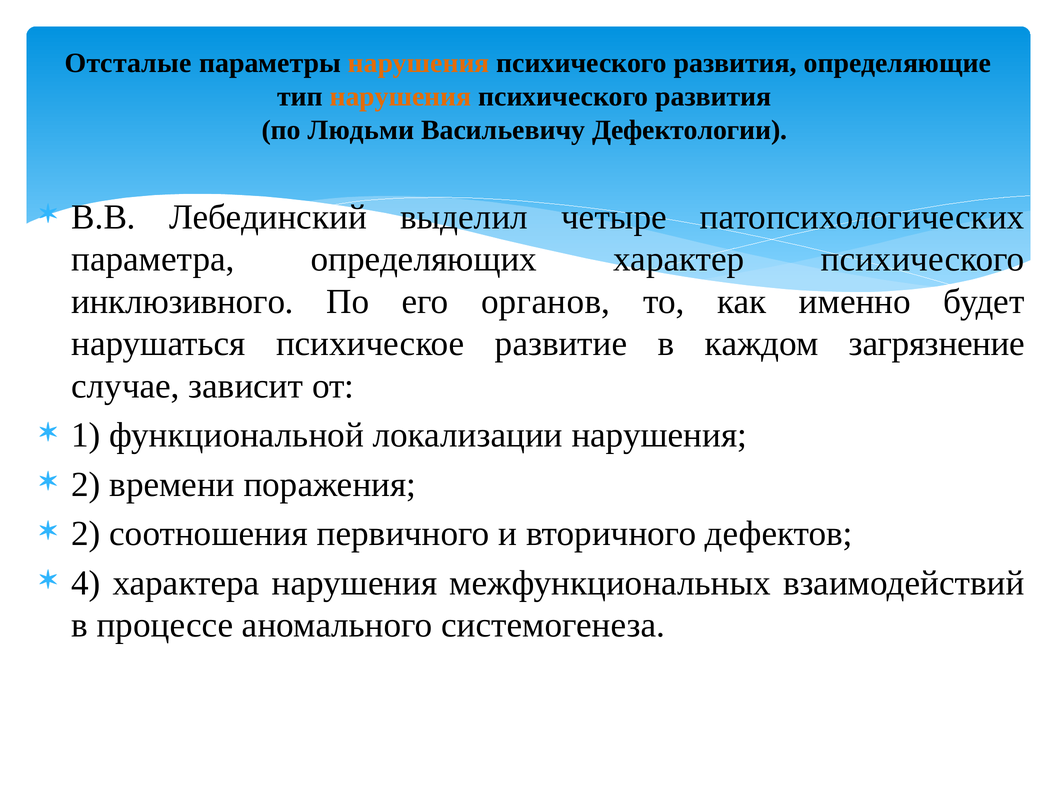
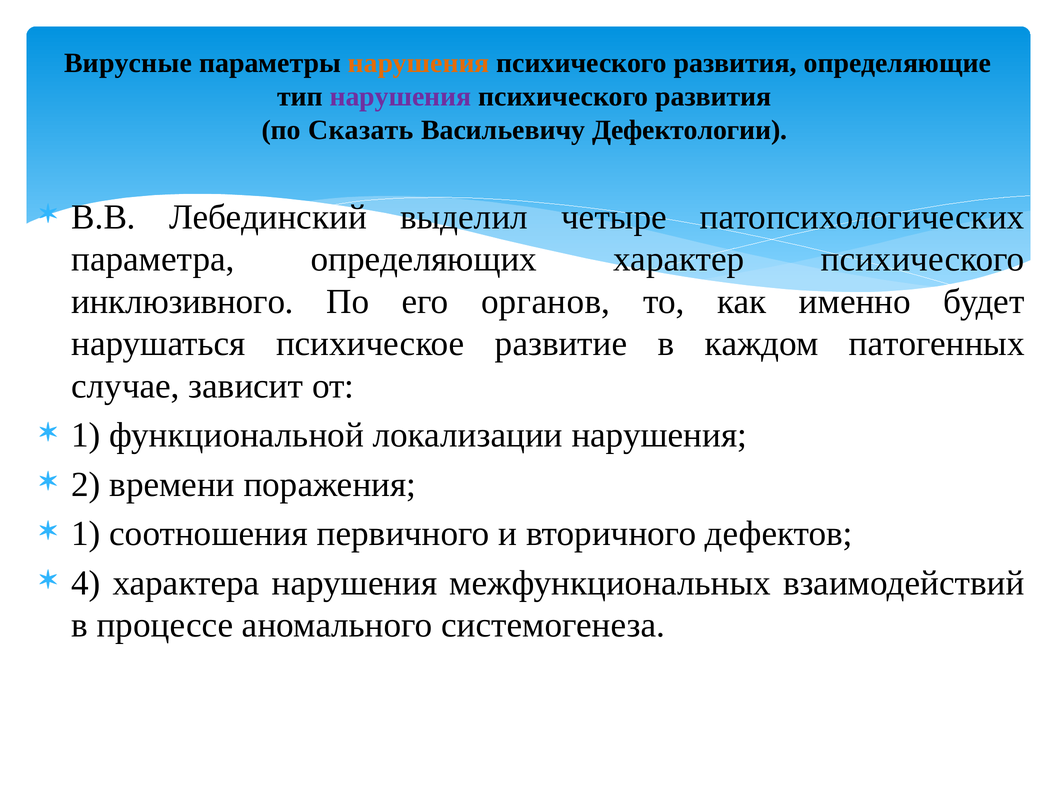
Отсталые: Отсталые -> Вирусные (128, 63)
нарушения colour: orange -> purple (400, 97)
Людьми: Людьми -> Сказать (361, 130)
загрязнение: загрязнение -> патогенных (937, 344)
2: 2 -> 1 (86, 534)
